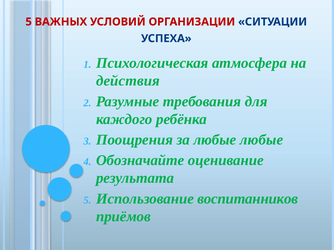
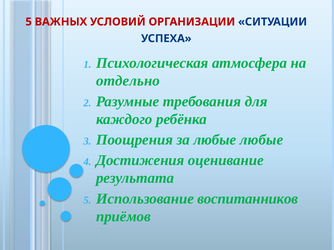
действия: действия -> отдельно (128, 81)
Обозначайте: Обозначайте -> Достижения (140, 161)
